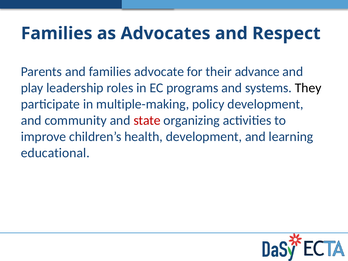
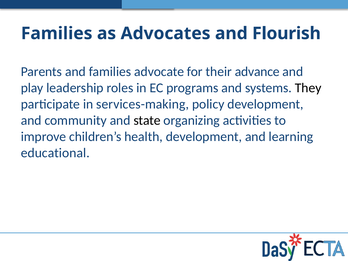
Respect: Respect -> Flourish (286, 33)
multiple-making: multiple-making -> services-making (143, 104)
state colour: red -> black (147, 120)
